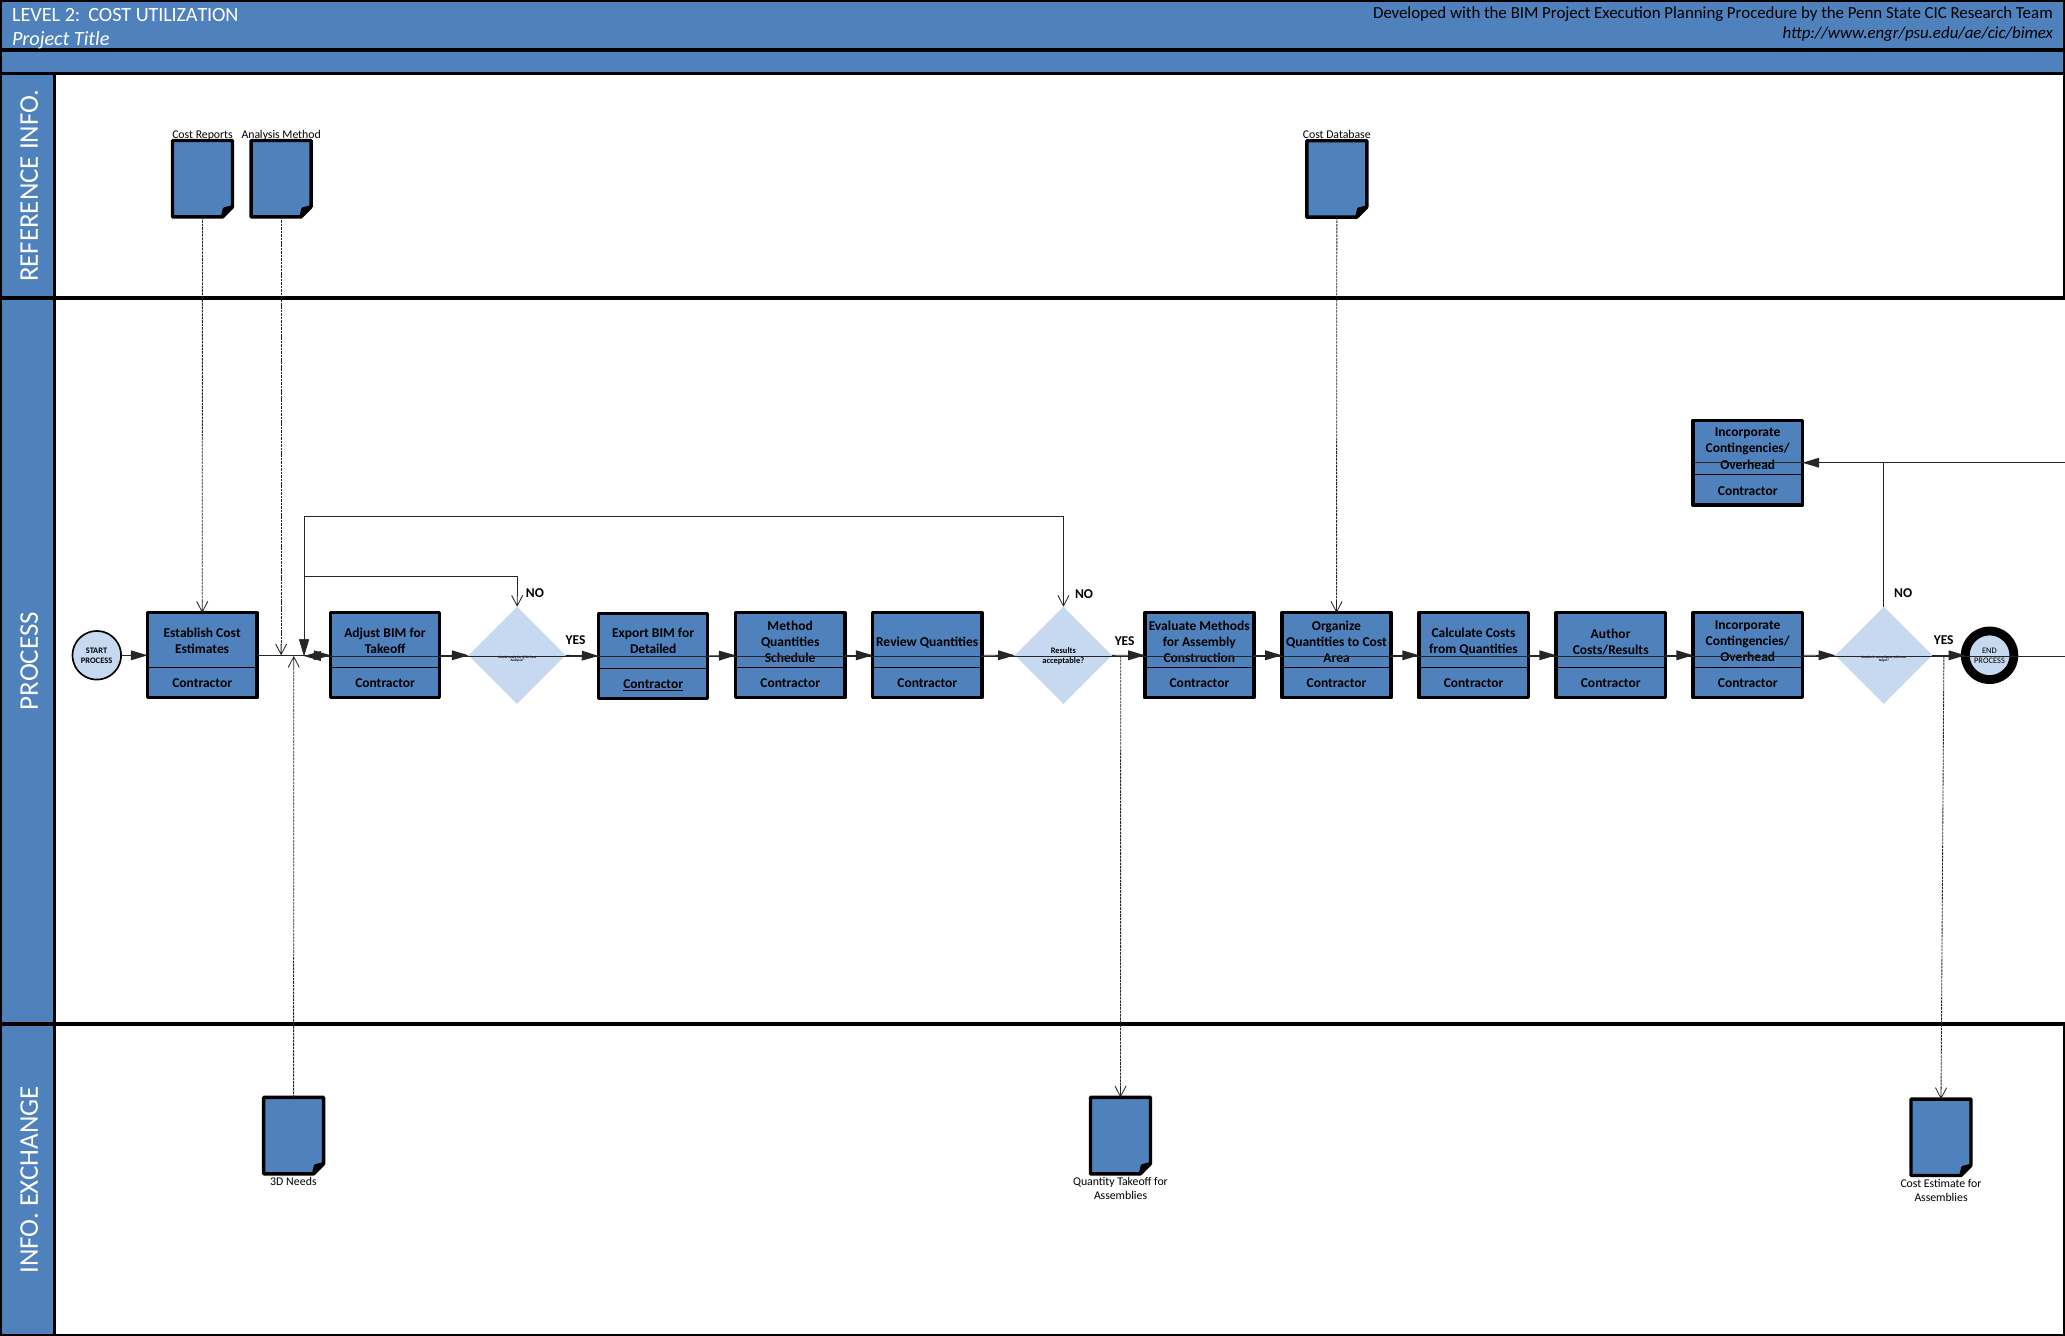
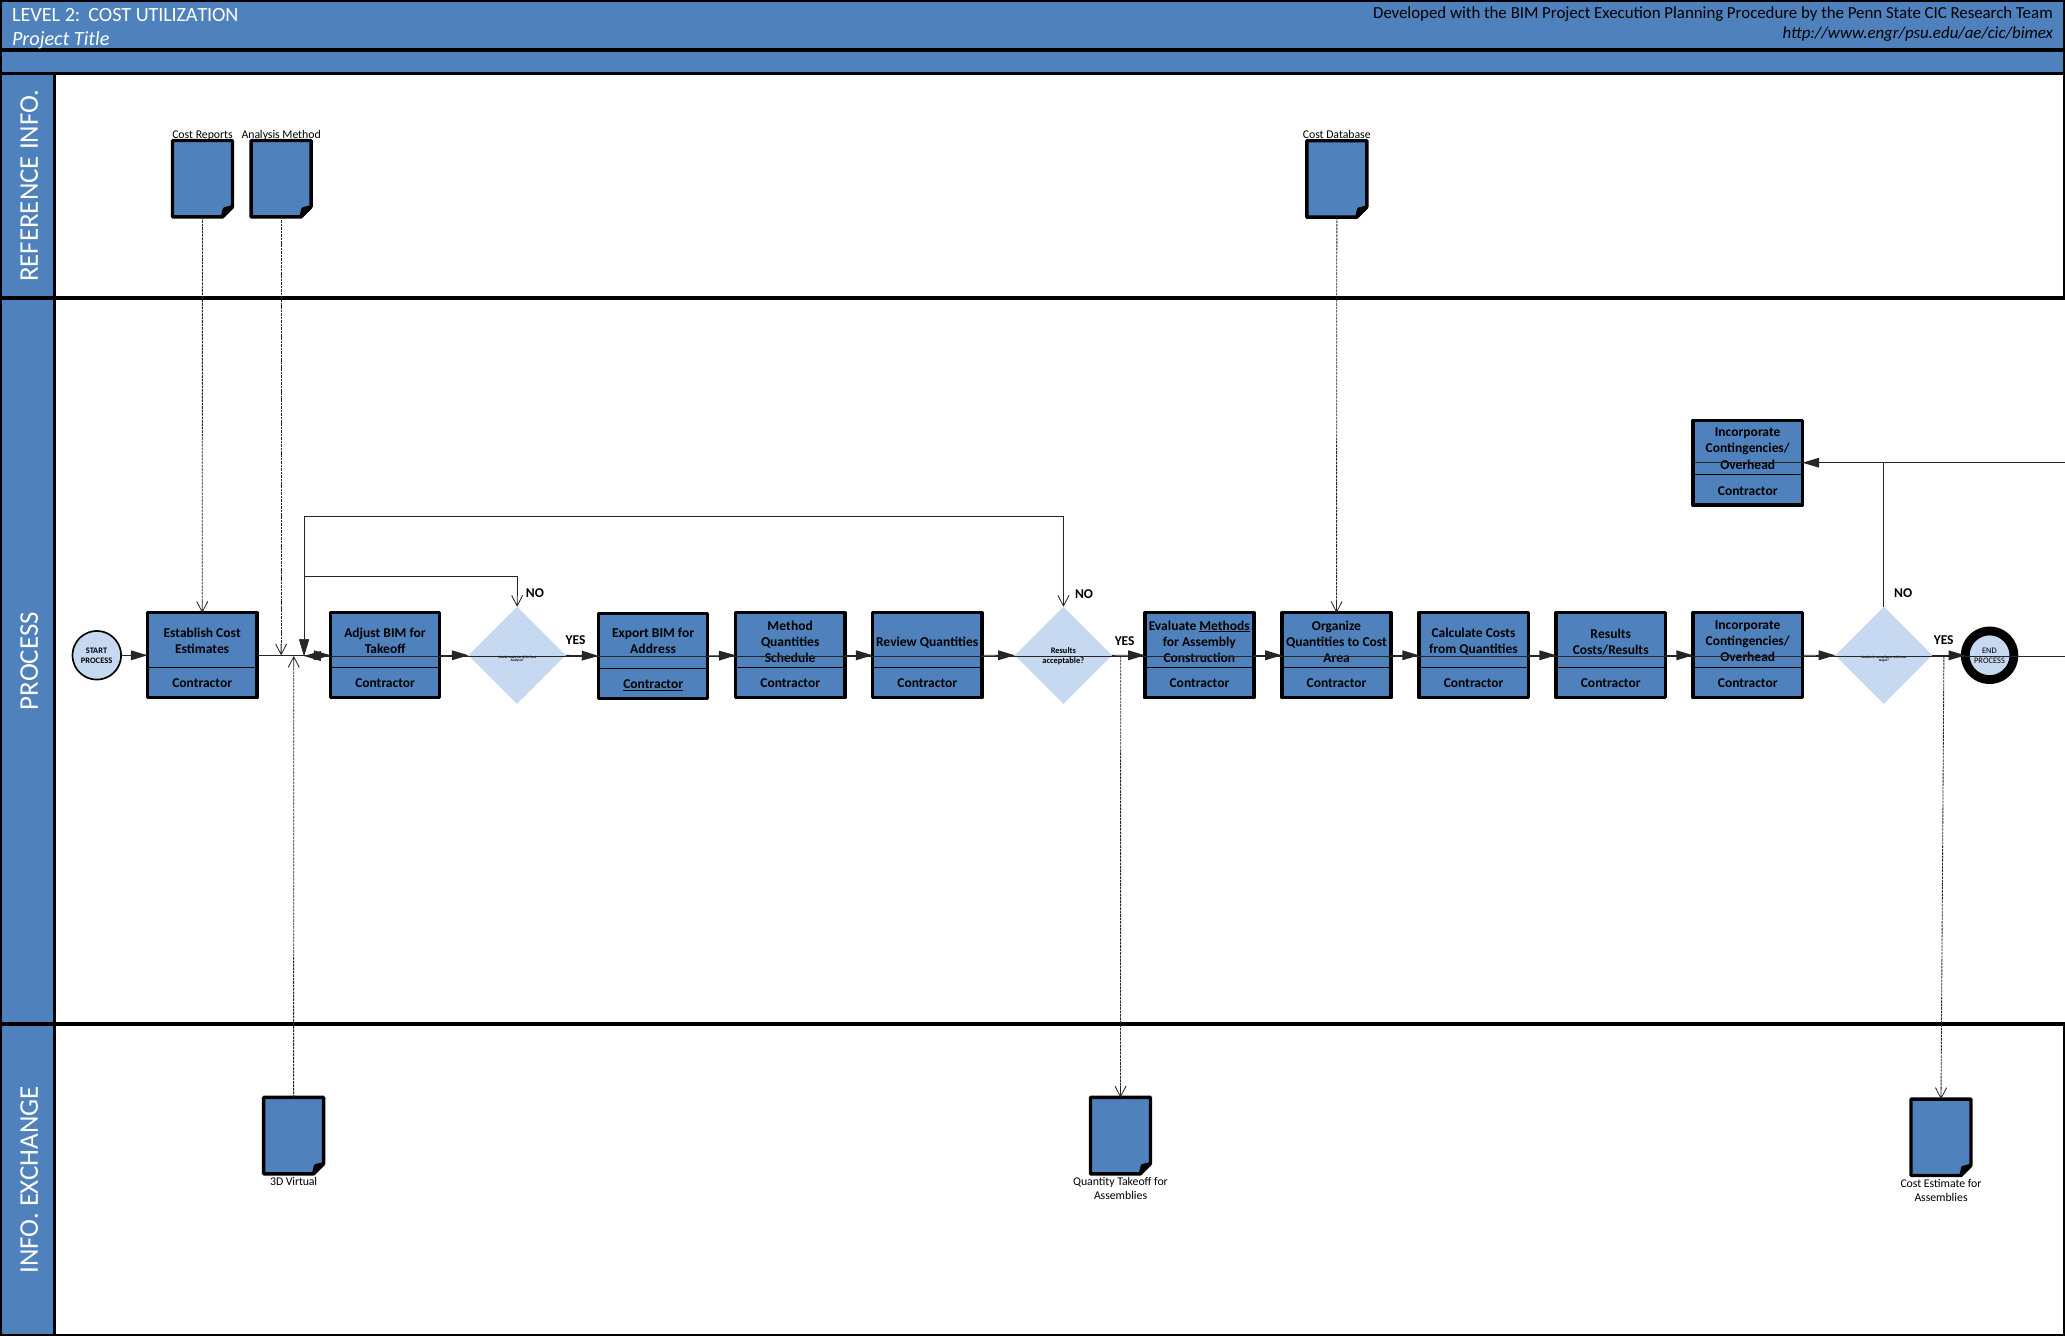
Methods underline: none -> present (1225, 626)
Author: Author -> Results (1611, 634)
Detailed: Detailed -> Address (653, 649)
Needs: Needs -> Virtual (302, 1182)
